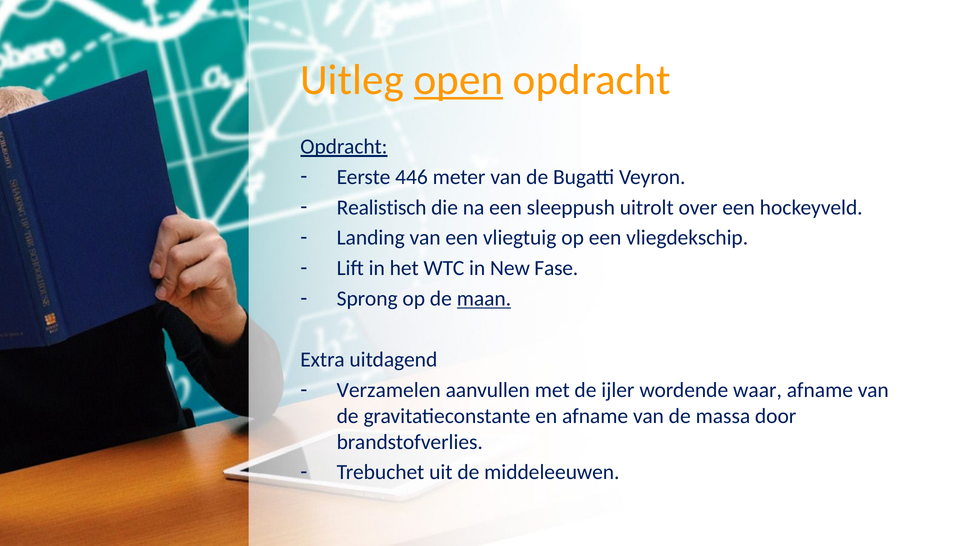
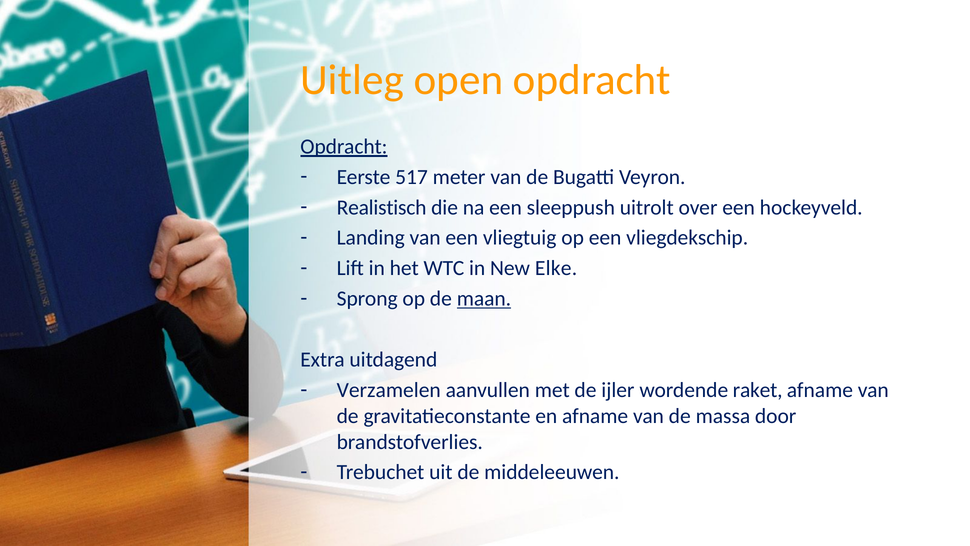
open underline: present -> none (458, 80)
446: 446 -> 517 (412, 177)
Fase: Fase -> Elke (556, 268)
waar: waar -> raket (758, 390)
